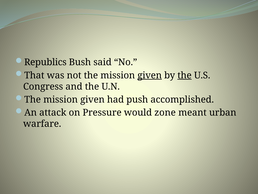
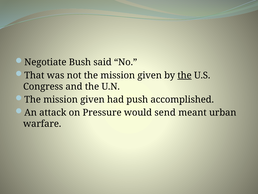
Republics: Republics -> Negotiate (45, 62)
given underline: present -> none (150, 75)
zone: zone -> send (165, 112)
